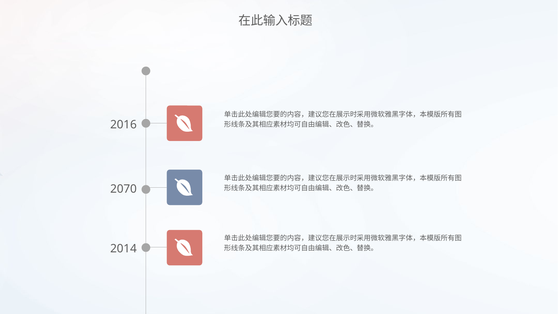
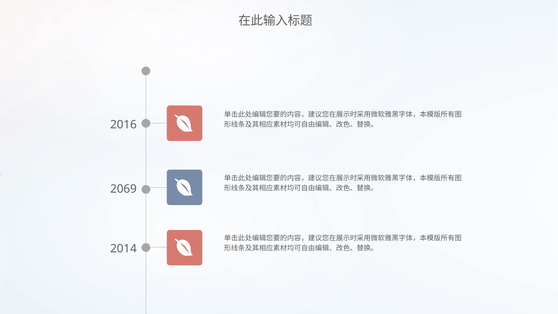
2070: 2070 -> 2069 (123, 189)
